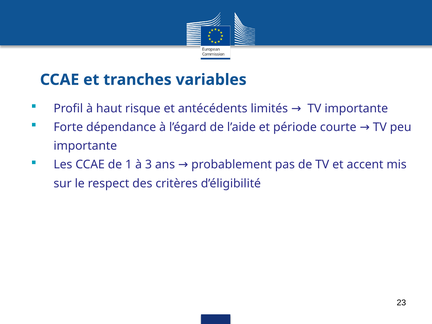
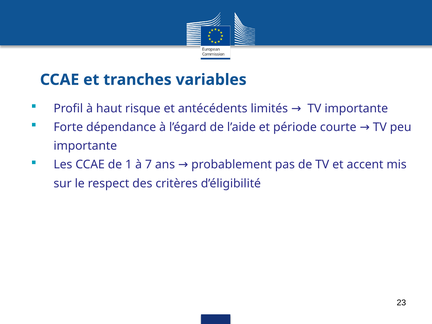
3: 3 -> 7 (149, 165)
